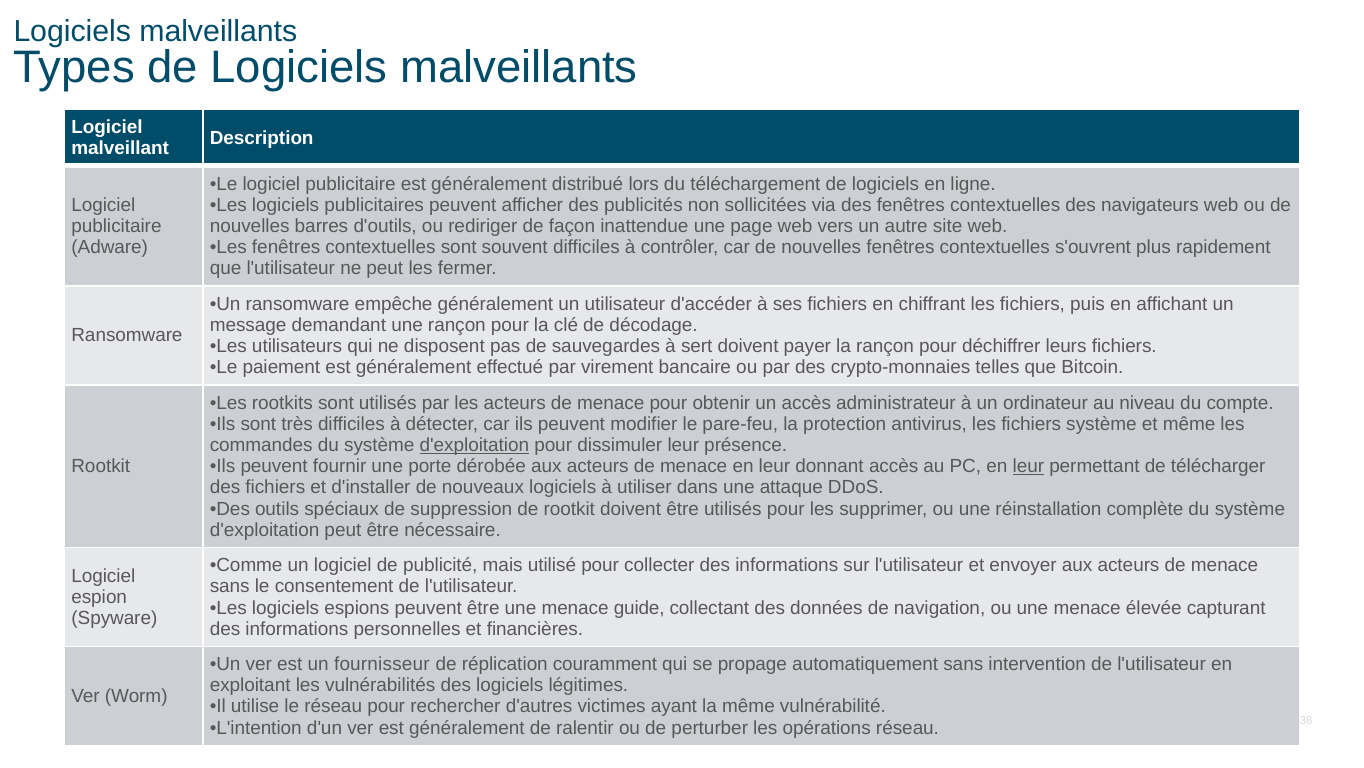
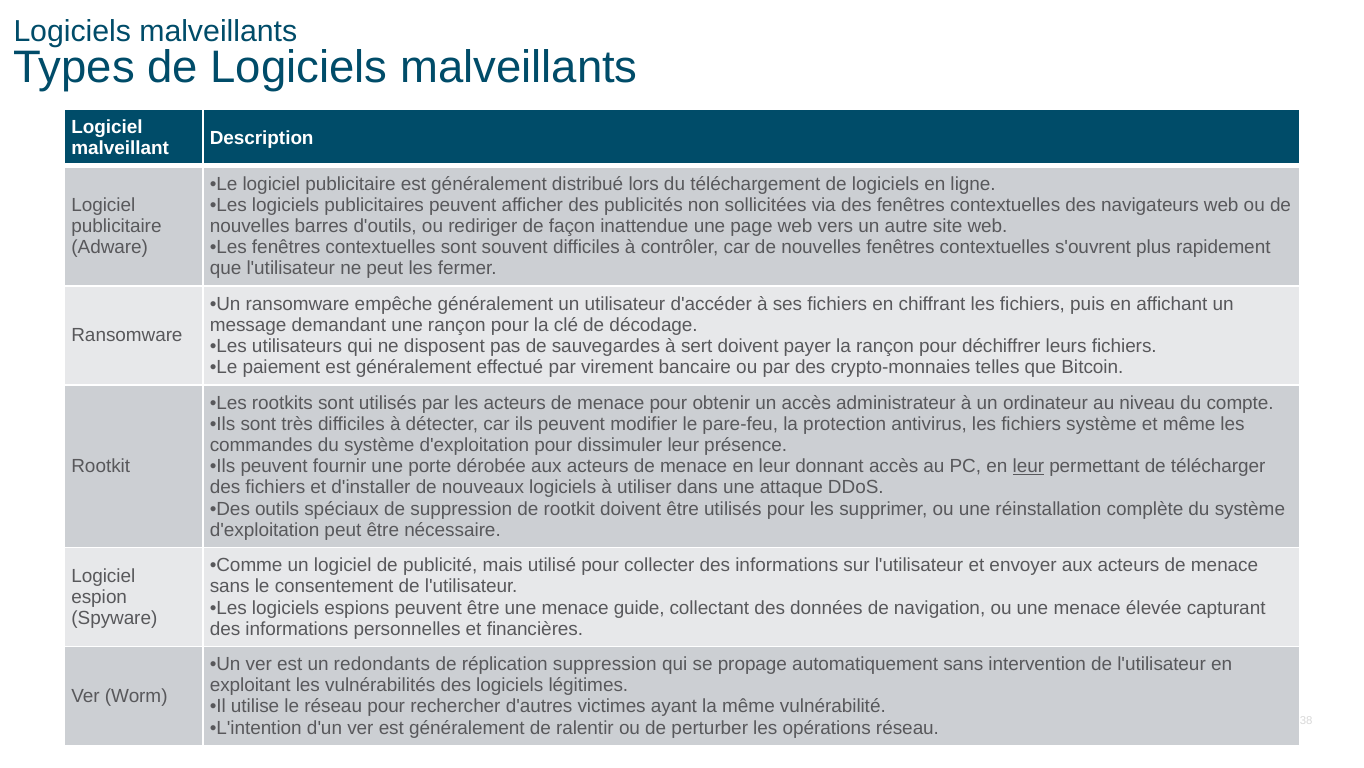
d'exploitation underline: present -> none (474, 445)
fournisseur: fournisseur -> redondants (382, 664)
réplication couramment: couramment -> suppression (605, 664)
